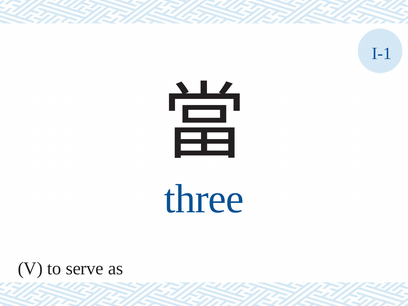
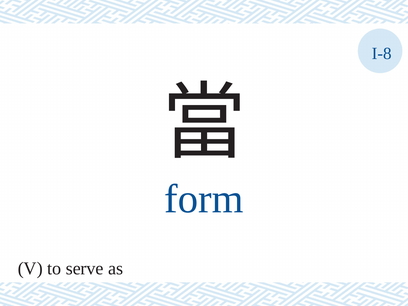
I-1: I-1 -> I-8 (382, 53)
three: three -> form (204, 199)
